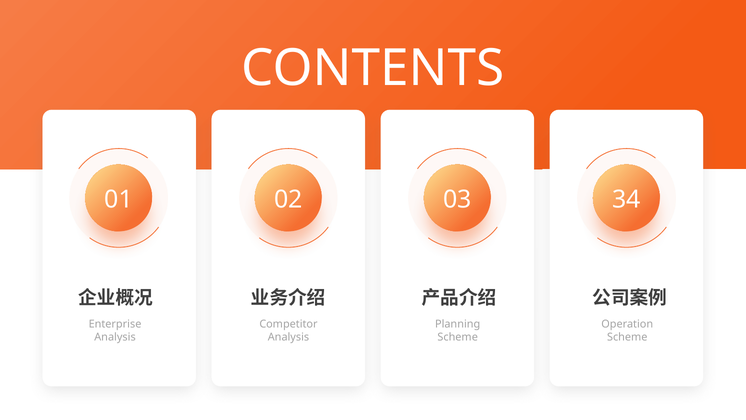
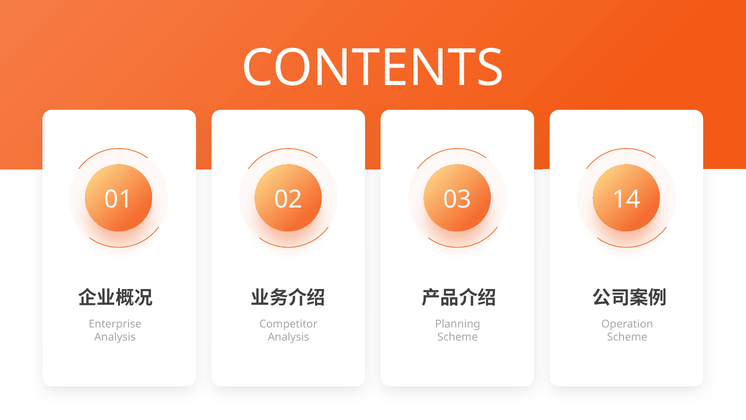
34: 34 -> 14 (626, 199)
